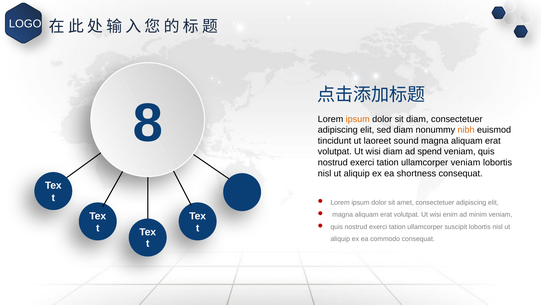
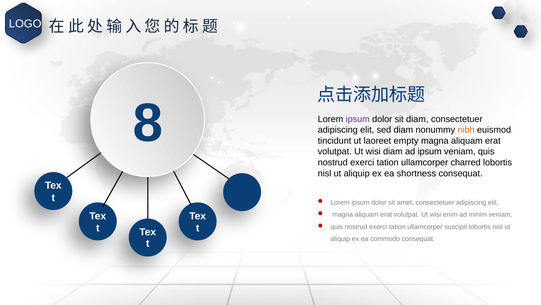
ipsum colour: orange -> purple (358, 119)
sound: sound -> empty (406, 141)
ad spend: spend -> ipsum (430, 151)
ullamcorper veniam: veniam -> charred (466, 162)
